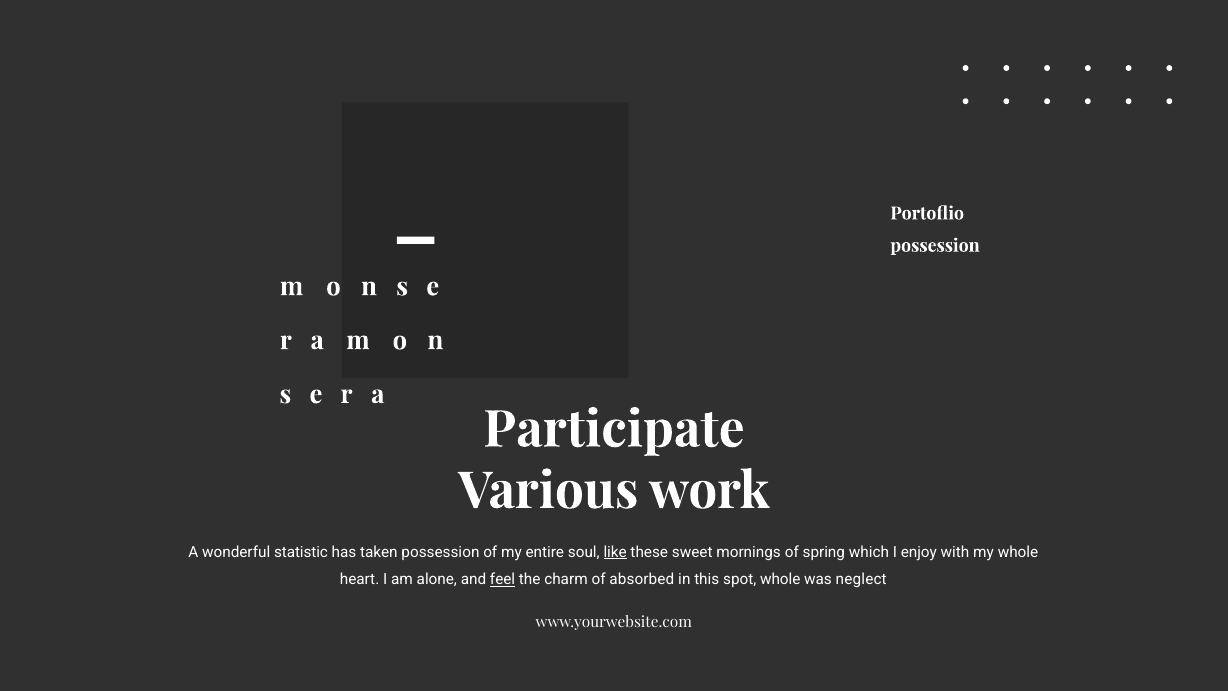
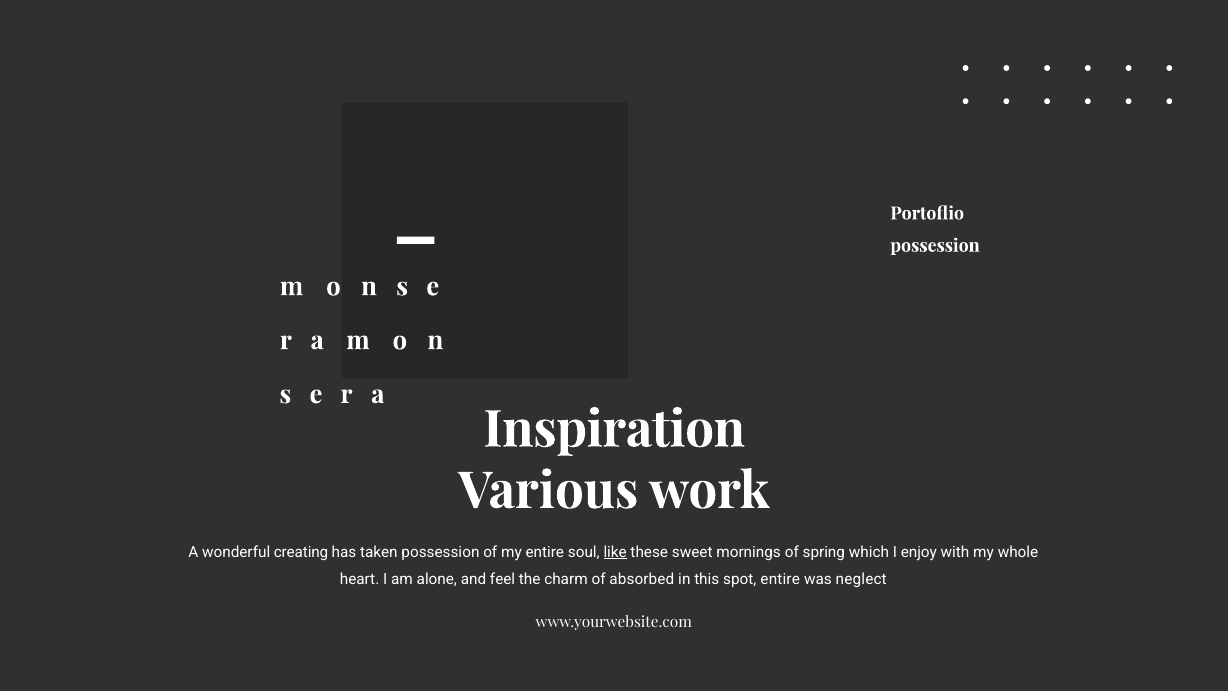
Participate: Participate -> Inspiration (614, 430)
statistic: statistic -> creating (301, 552)
feel underline: present -> none (503, 580)
spot whole: whole -> entire (780, 580)
